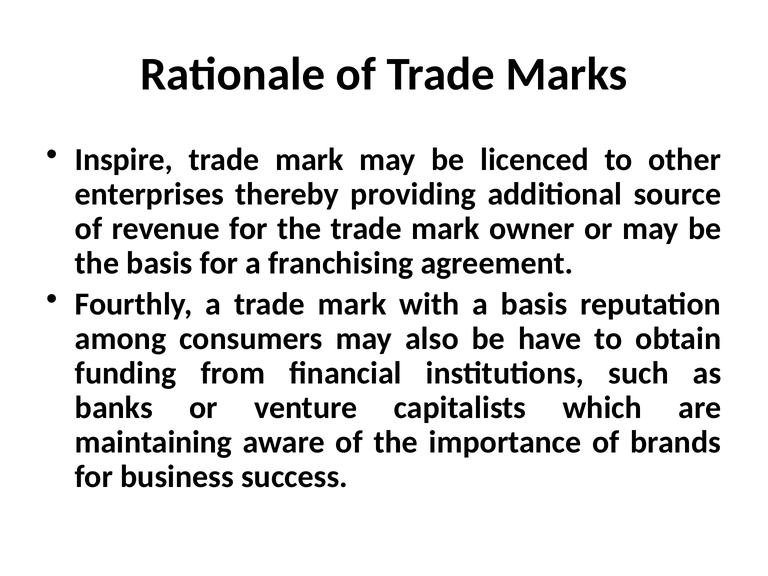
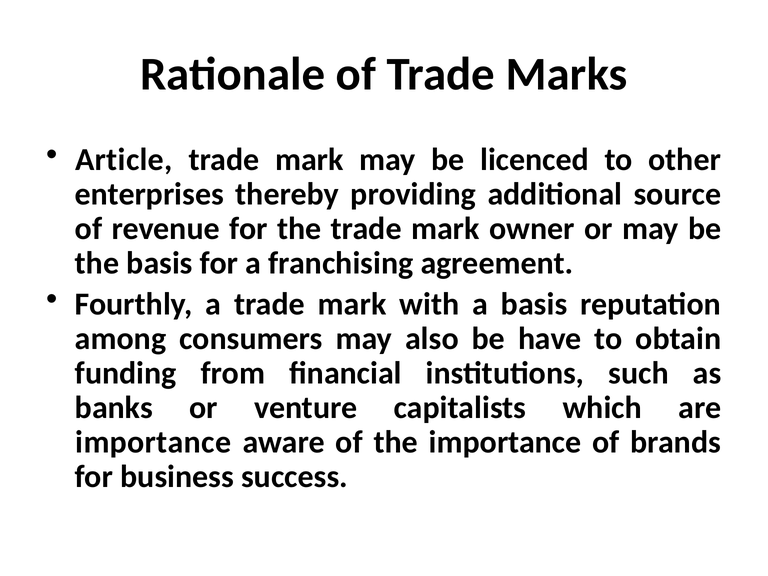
Inspire: Inspire -> Article (124, 160)
maintaining: maintaining -> importance (153, 442)
